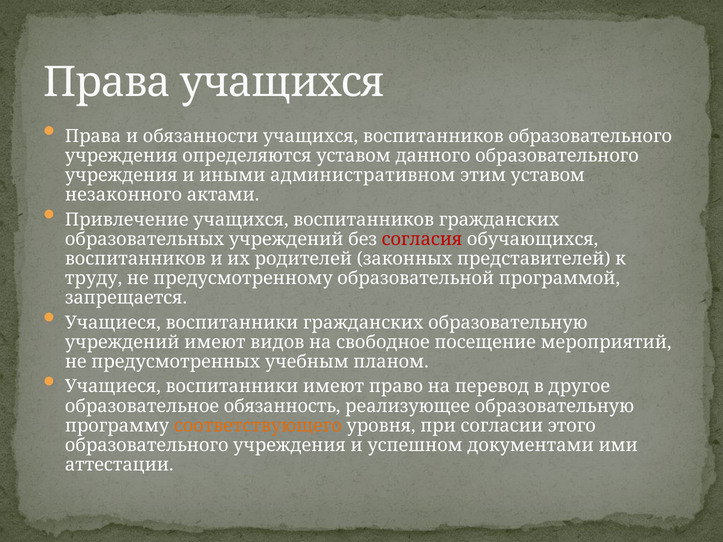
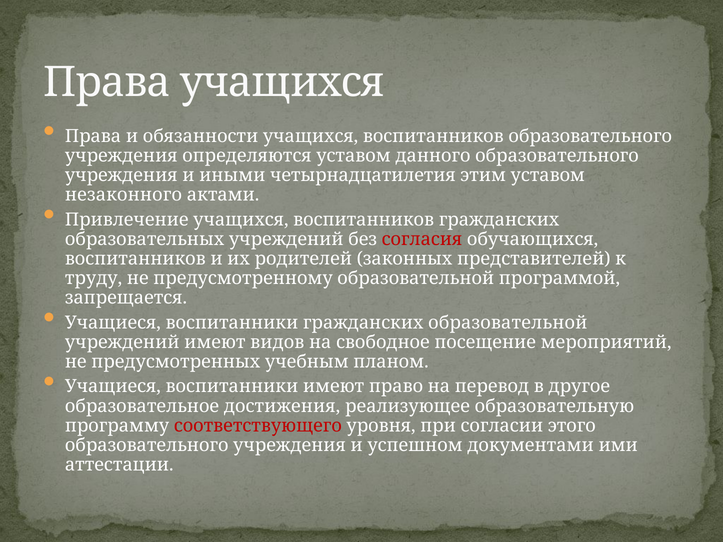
административном: административном -> четырнадцатилетия (363, 175)
гражданских образовательную: образовательную -> образовательной (508, 323)
обязанность: обязанность -> достижения (282, 406)
соответствующего colour: orange -> red (258, 426)
